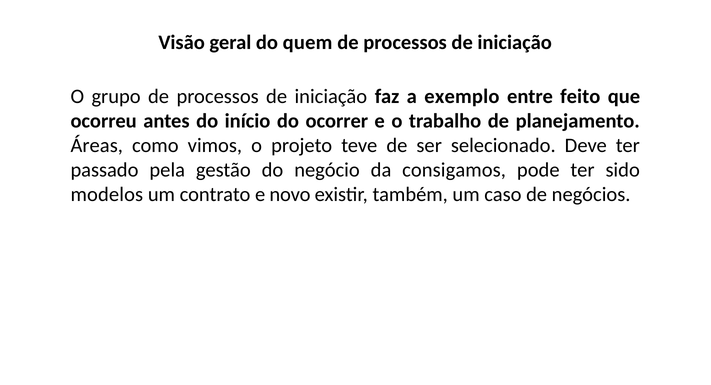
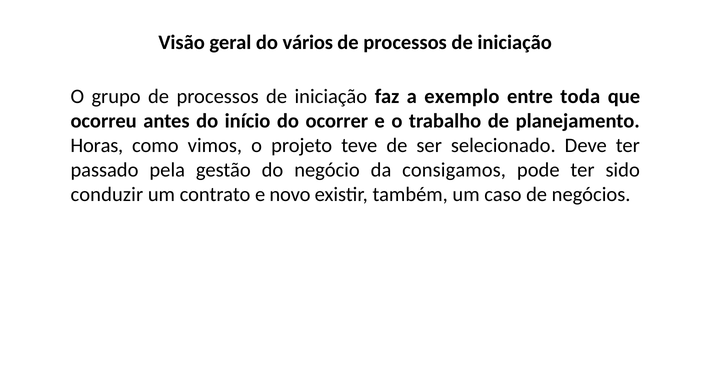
quem: quem -> vários (308, 42)
feito: feito -> toda (580, 96)
Áreas: Áreas -> Horas (97, 146)
modelos: modelos -> conduzir (107, 195)
